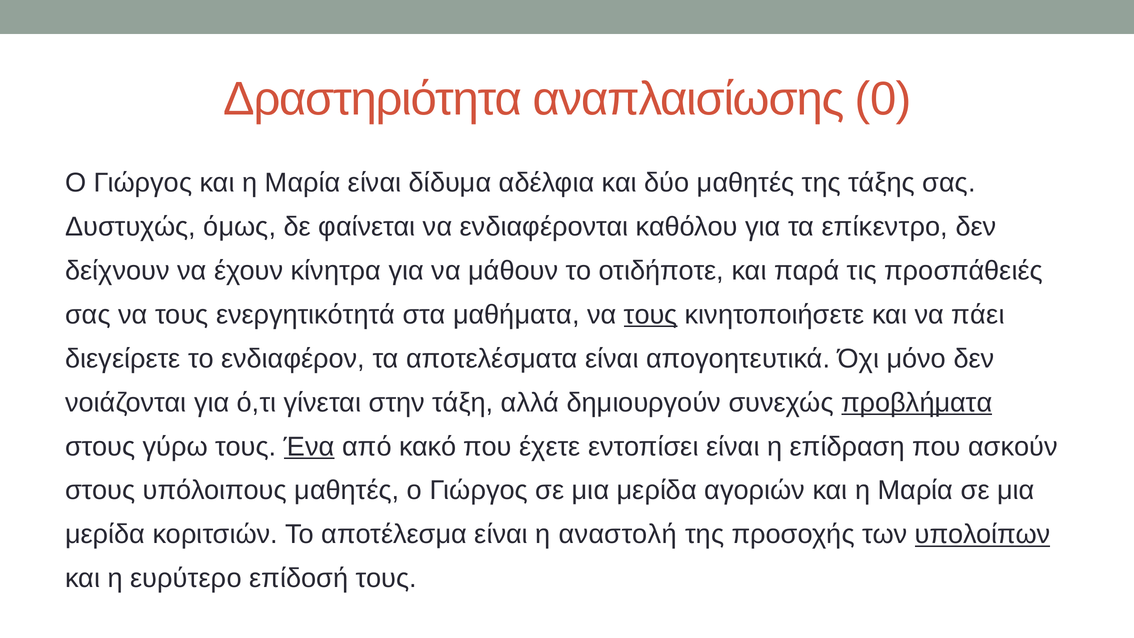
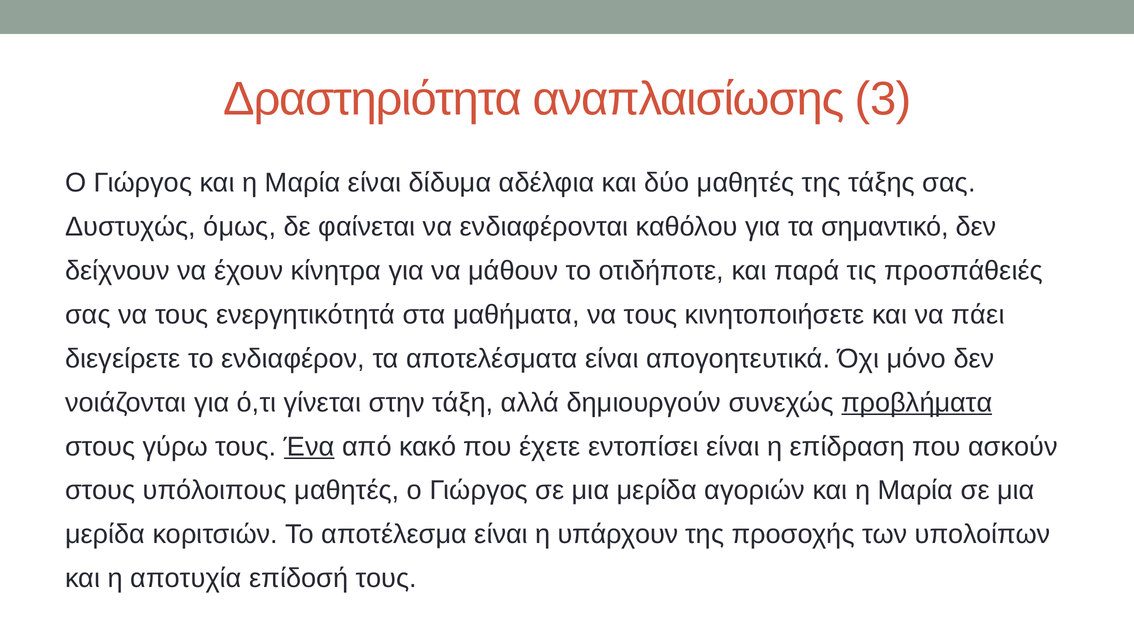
0: 0 -> 3 (883, 99)
επίκεντρο: επίκεντρο -> σημαντικό (885, 227)
τους underline: present -> none (651, 315)
αναστολή: αναστολή -> υπάρχουν (618, 534)
υπολοίπων underline: present -> none (983, 534)
ευρύτερο: ευρύτερο -> αποτυχία (186, 578)
